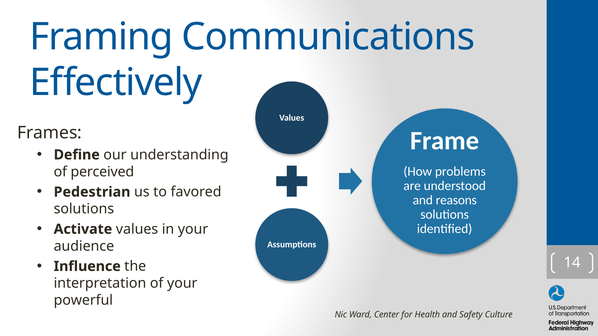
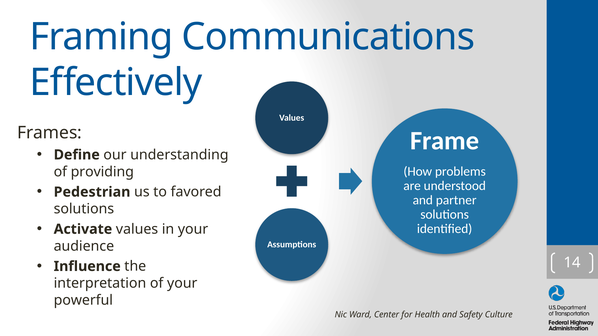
perceived: perceived -> providing (102, 172)
reasons: reasons -> partner (456, 200)
